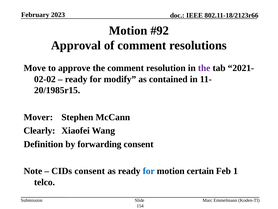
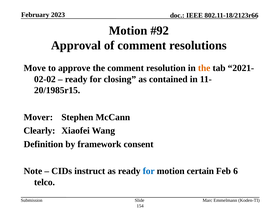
the colour: purple -> orange (204, 68)
modify: modify -> closing (120, 79)
forwarding: forwarding -> framework (99, 144)
CIDs consent: consent -> instruct (90, 171)
1: 1 -> 6 (236, 171)
